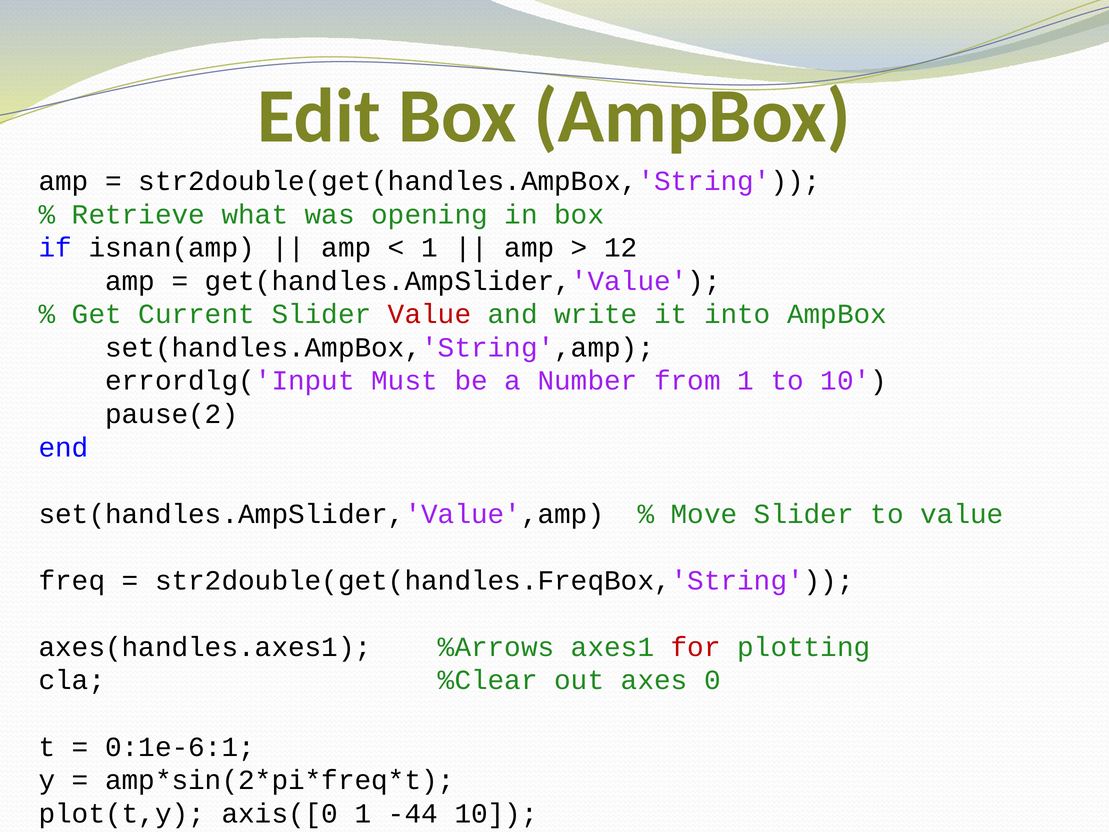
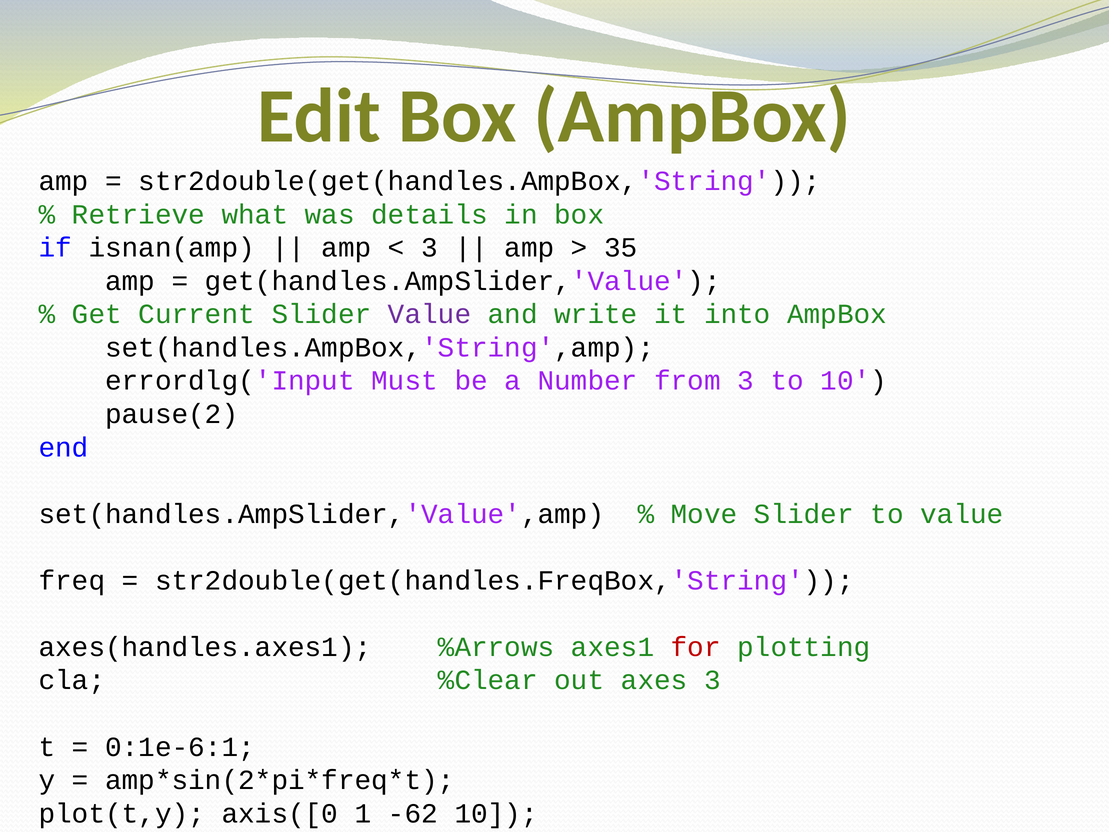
opening: opening -> details (430, 214)
1: 1 -> 3 (430, 248)
12: 12 -> 35 (621, 248)
Value colour: red -> purple (430, 314)
from 1: 1 -> 3 (746, 381)
axes 0: 0 -> 3 (712, 680)
-44: -44 -> -62 (413, 813)
